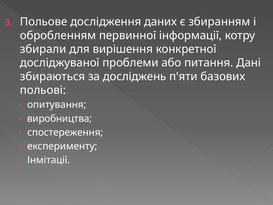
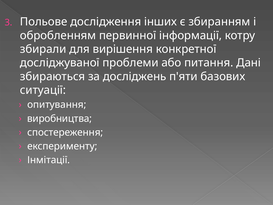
даних: даних -> інших (161, 22)
польові: польові -> ситуації (43, 90)
